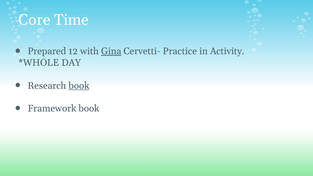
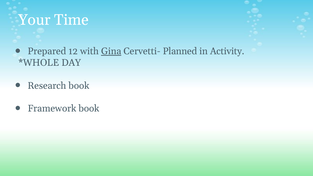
Core: Core -> Your (35, 20)
Practice: Practice -> Planned (180, 51)
book underline: present -> none (79, 86)
